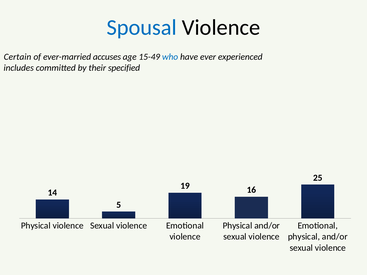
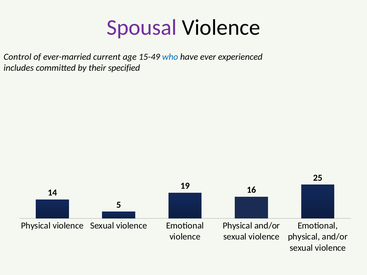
Spousal colour: blue -> purple (142, 28)
Certain: Certain -> Control (18, 57)
accuses: accuses -> current (107, 57)
